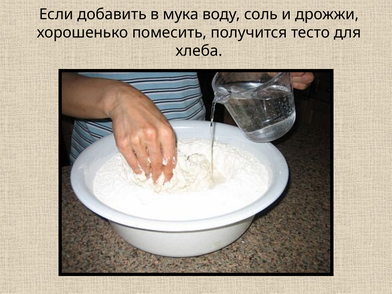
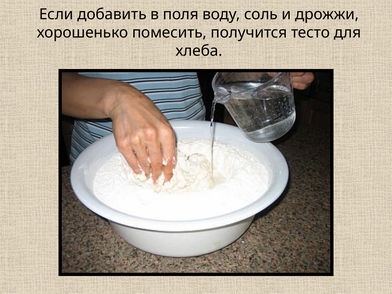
мука: мука -> поля (181, 14)
